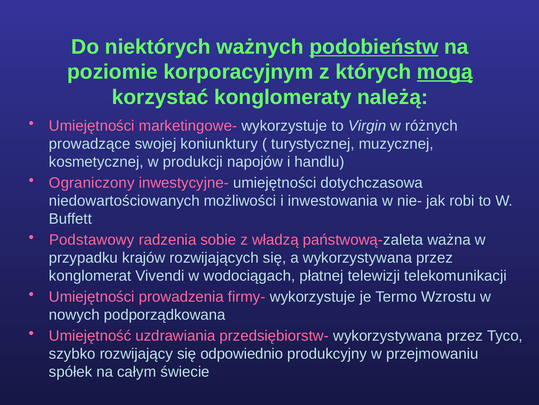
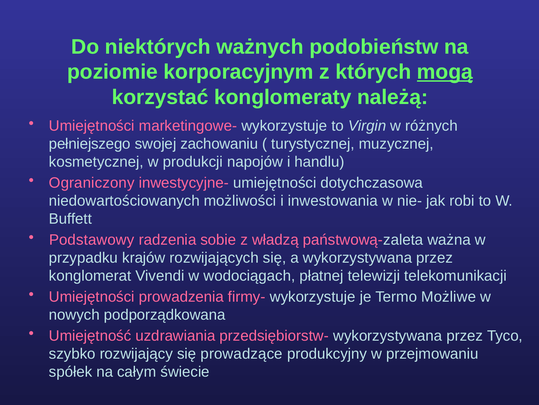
podobieństw underline: present -> none (374, 47)
prowadzące: prowadzące -> pełniejszego (90, 144)
koniunktury: koniunktury -> zachowaniu (219, 144)
Wzrostu: Wzrostu -> Możliwe (449, 296)
odpowiednio: odpowiednio -> prowadzące (242, 353)
